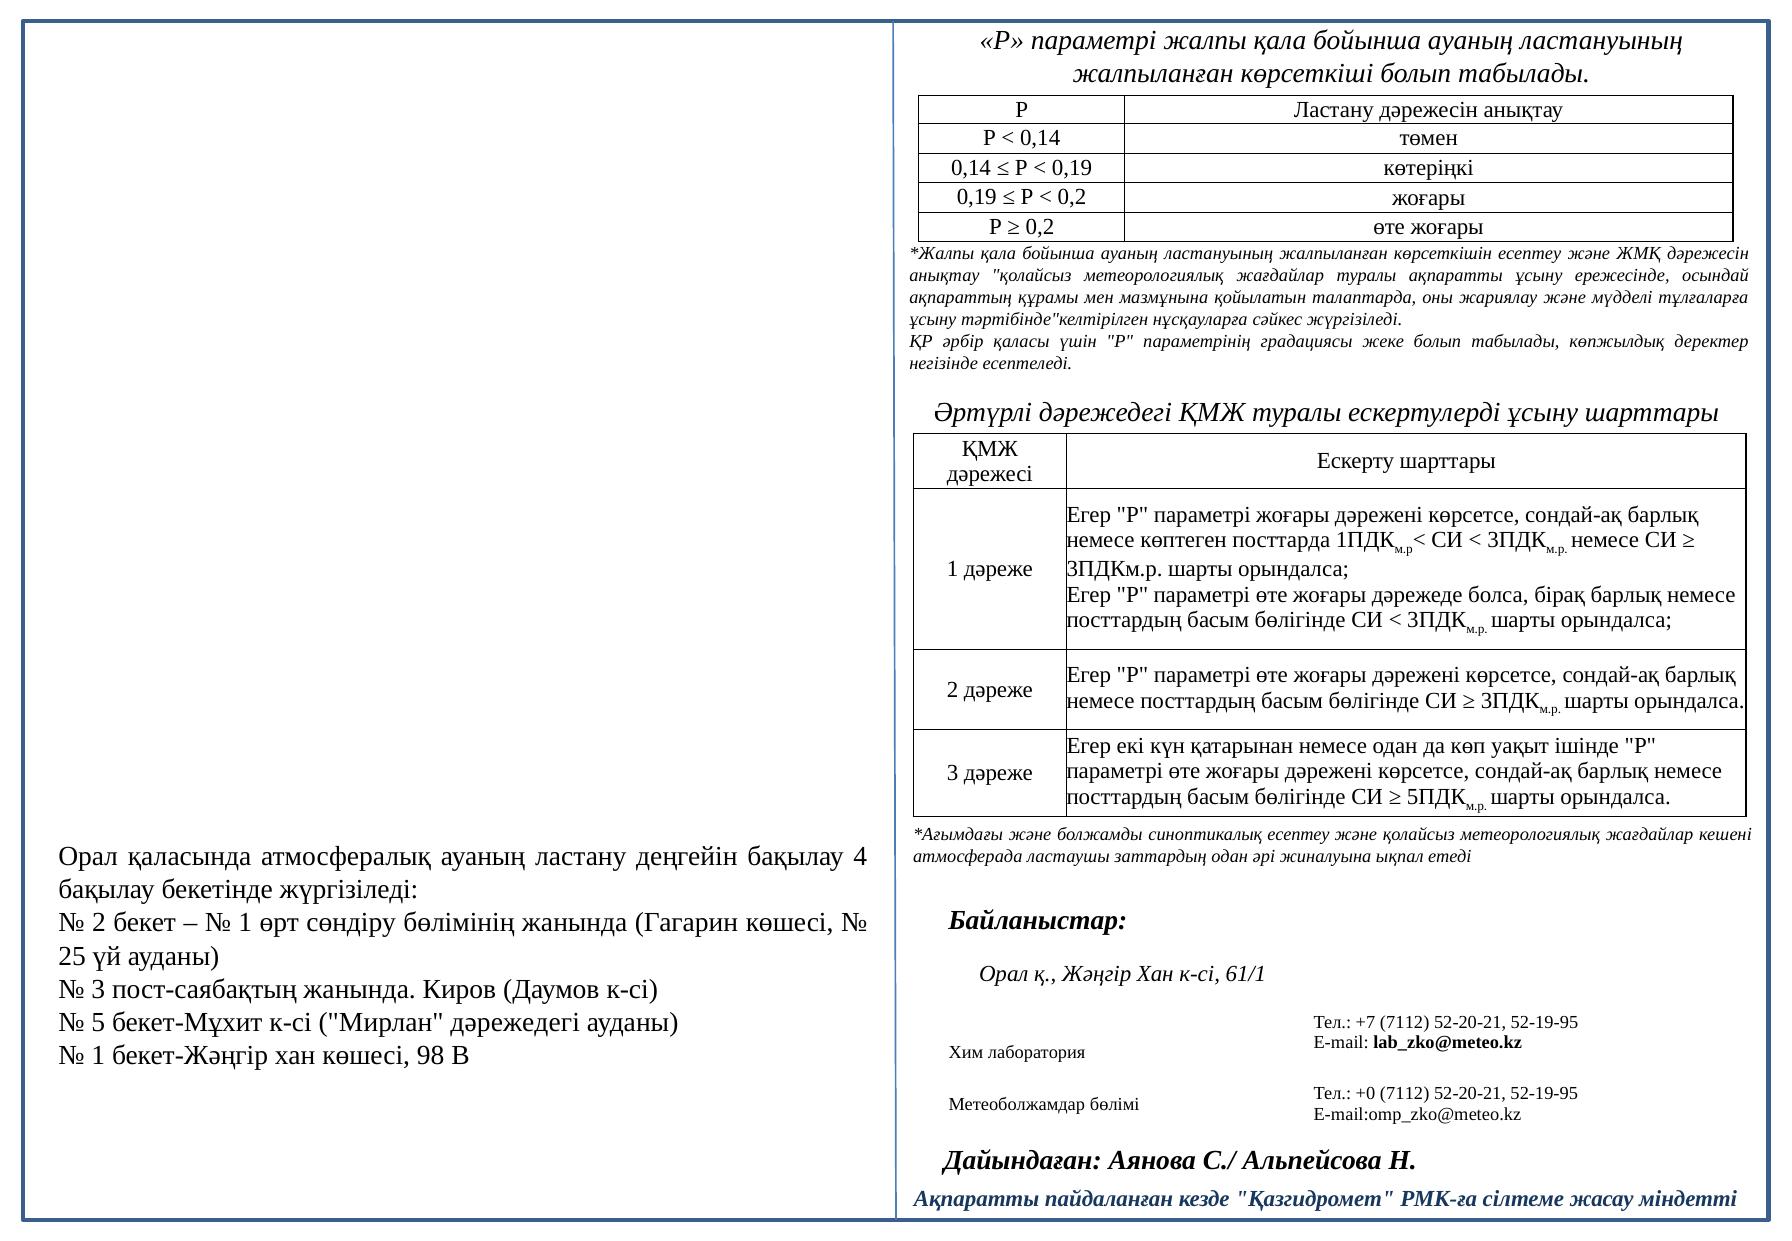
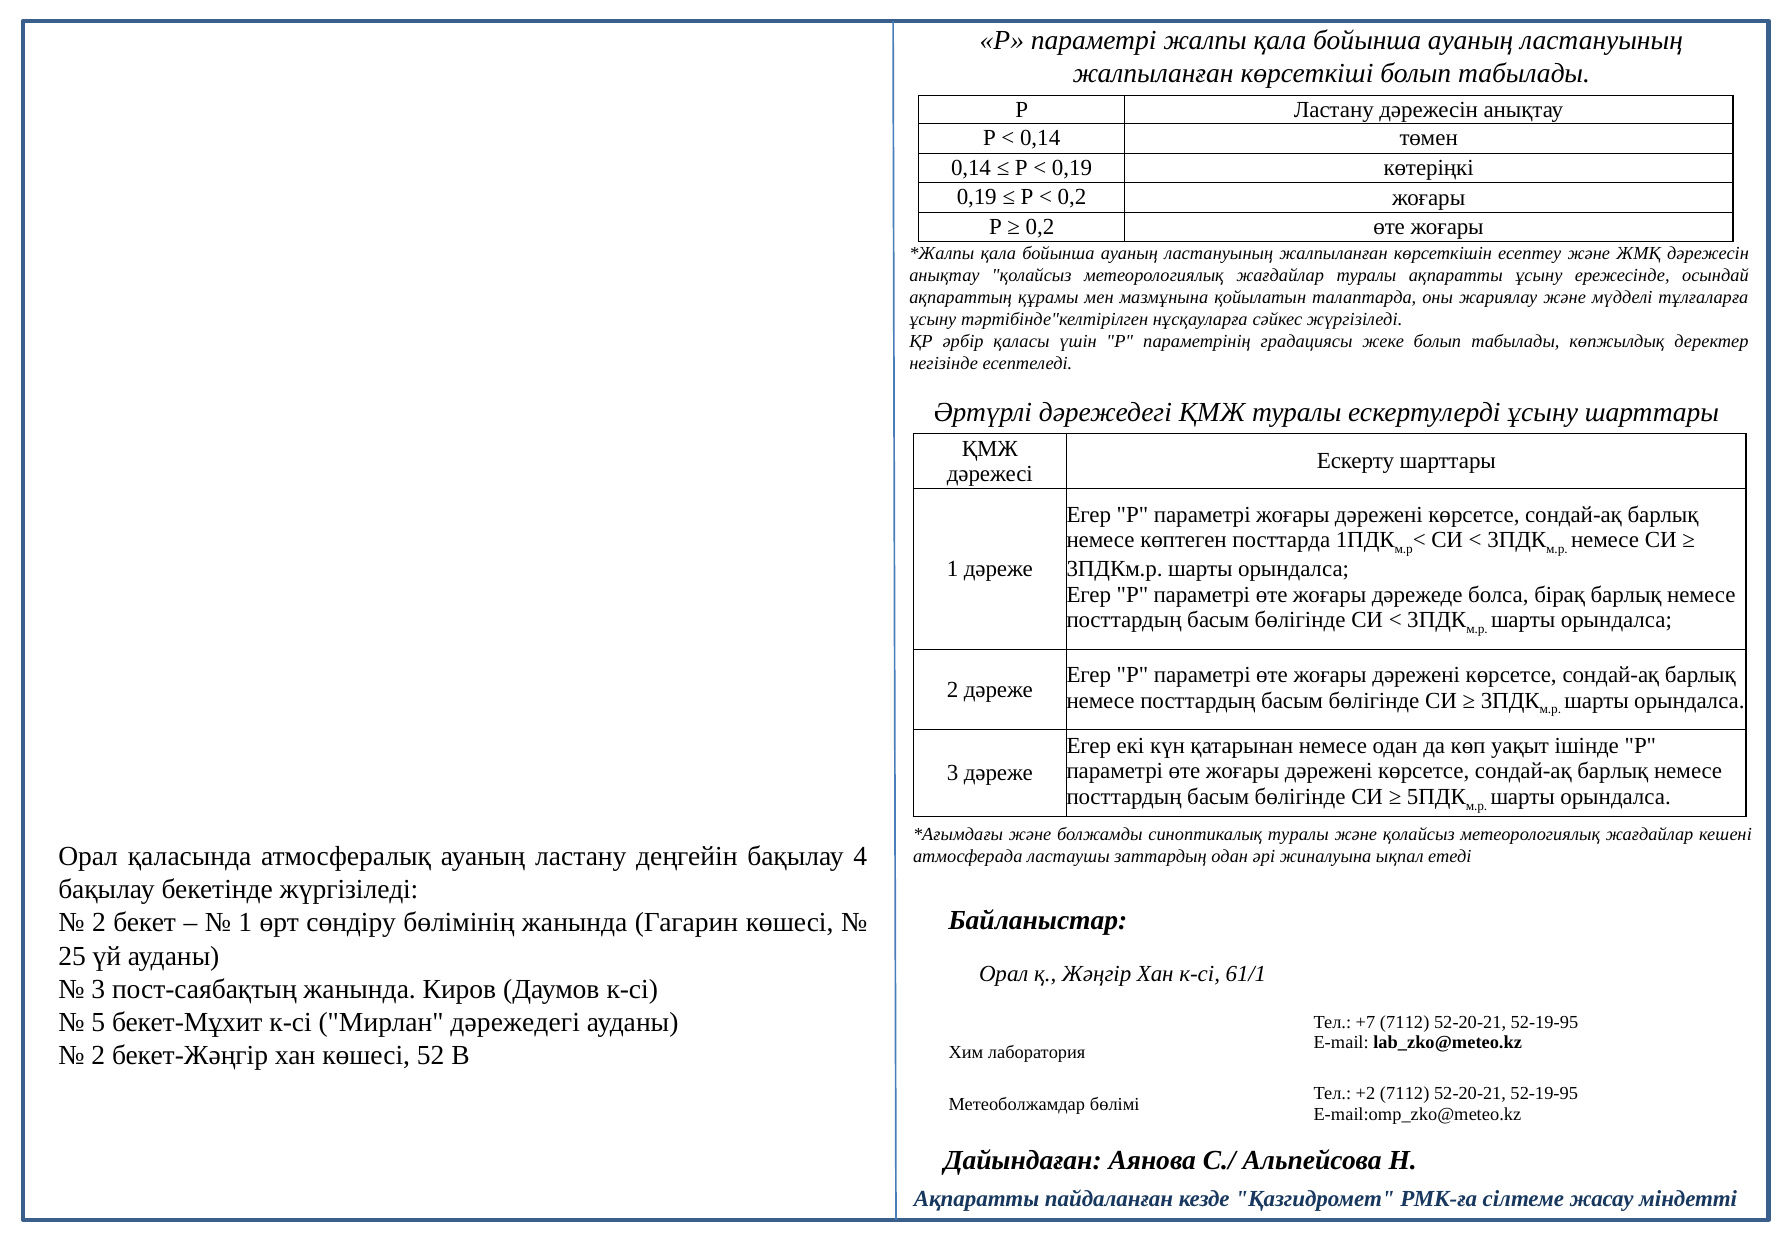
синоптикалық есептеу: есептеу -> туралы (1298, 834)
1: 1 -> 2 (98, 1055)
98: 98 -> 52 (431, 1055)
+0: +0 -> +2 (1365, 1093)
